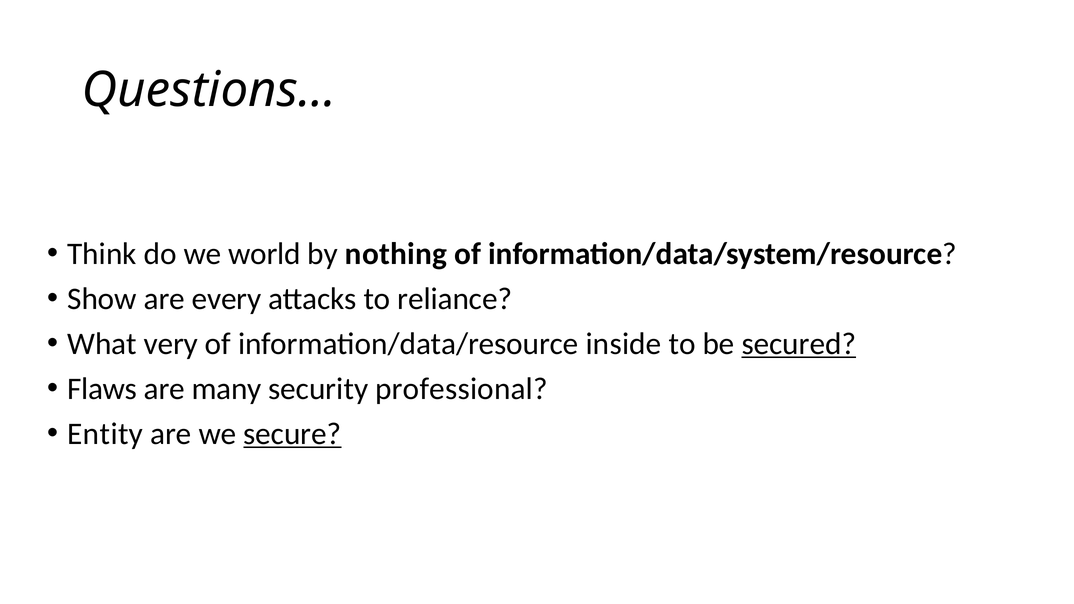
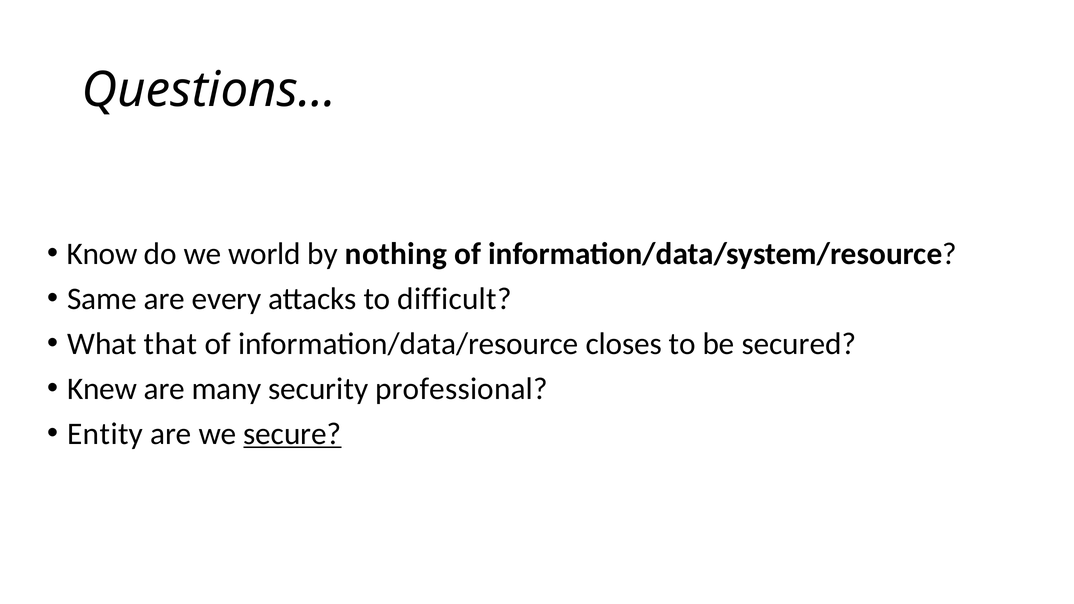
Think: Think -> Know (102, 254)
Show: Show -> Same (102, 299)
reliance: reliance -> difficult (455, 299)
very: very -> that (171, 344)
inside: inside -> closes (624, 344)
secured underline: present -> none (799, 344)
Flaws: Flaws -> Knew (102, 389)
